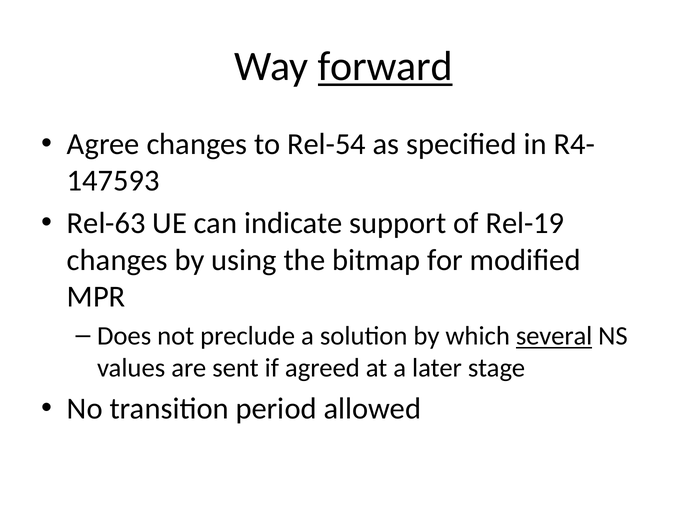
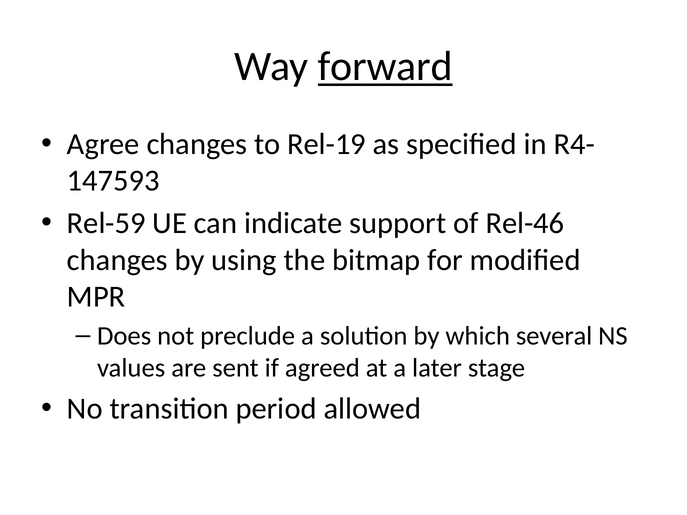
Rel-54: Rel-54 -> Rel-19 (327, 144)
Rel-63: Rel-63 -> Rel-59 (106, 224)
Rel-19: Rel-19 -> Rel-46 (525, 224)
several underline: present -> none (554, 336)
